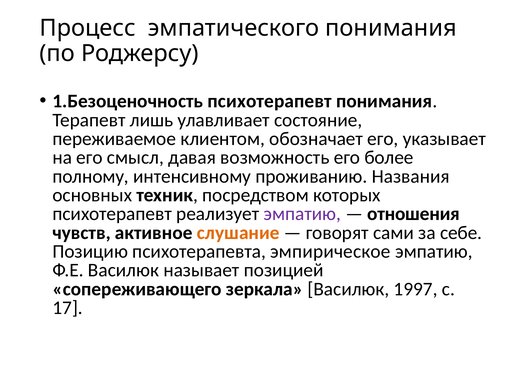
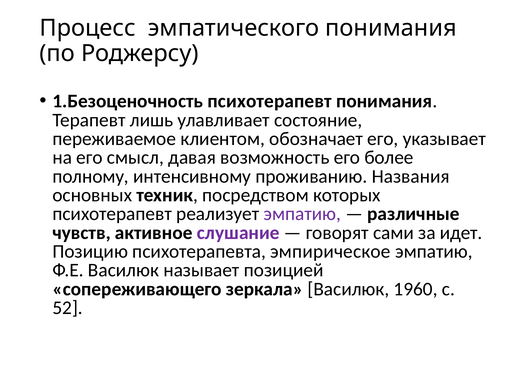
отношения: отношения -> различные (413, 214)
слушание colour: orange -> purple (238, 233)
себе: себе -> идет (461, 233)
1997: 1997 -> 1960 (416, 289)
17: 17 -> 52 (68, 308)
